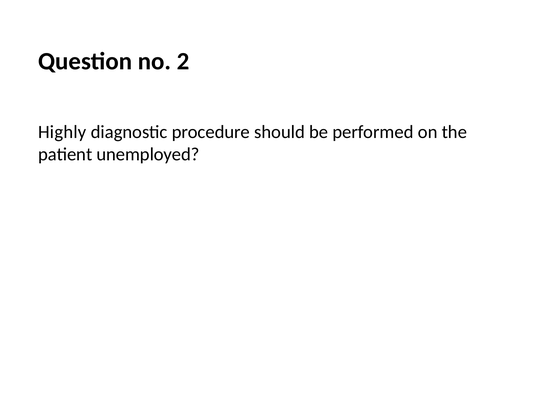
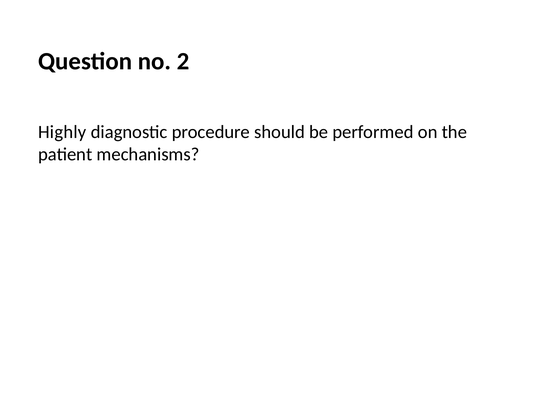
unemployed: unemployed -> mechanisms (148, 154)
